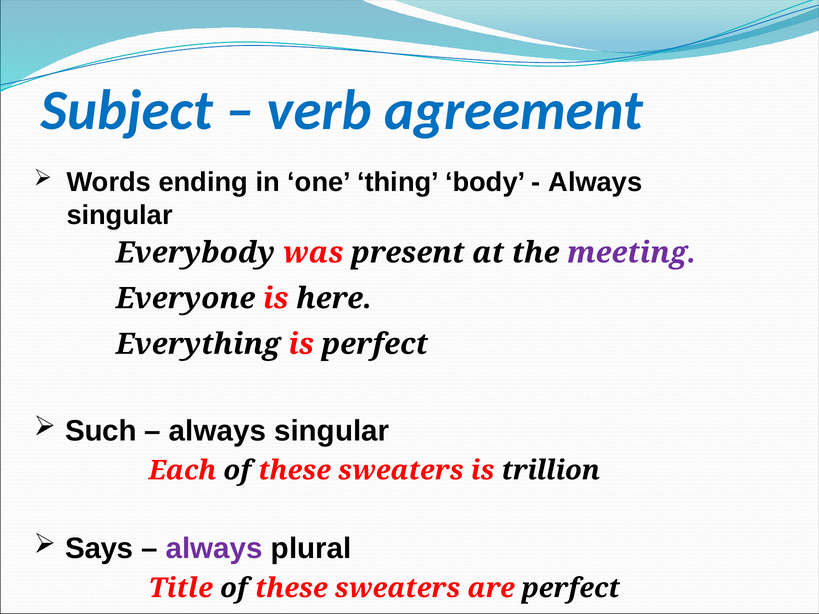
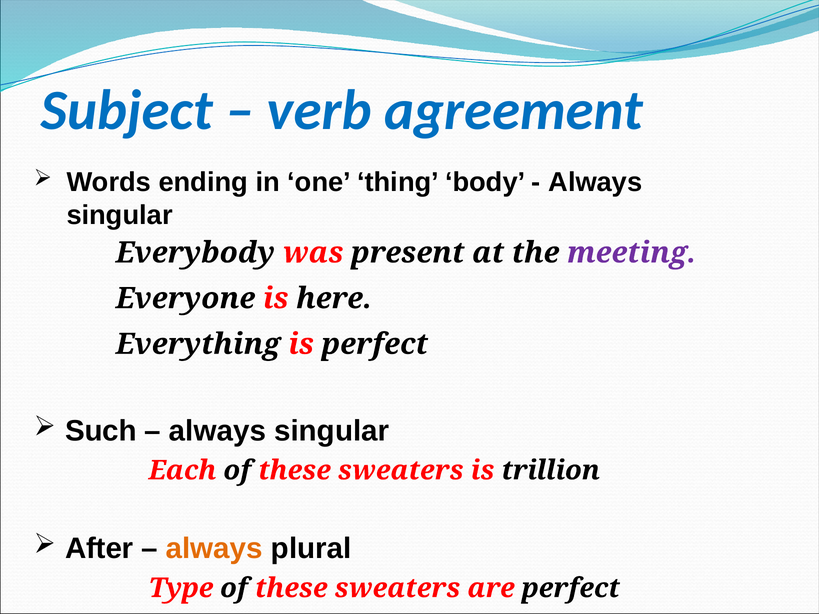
Says: Says -> After (99, 549)
always colour: purple -> orange (214, 549)
Title: Title -> Type (181, 588)
